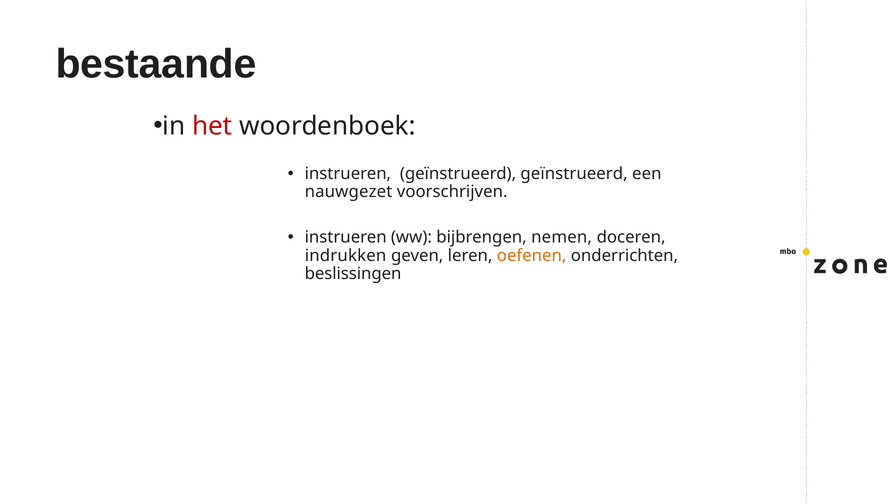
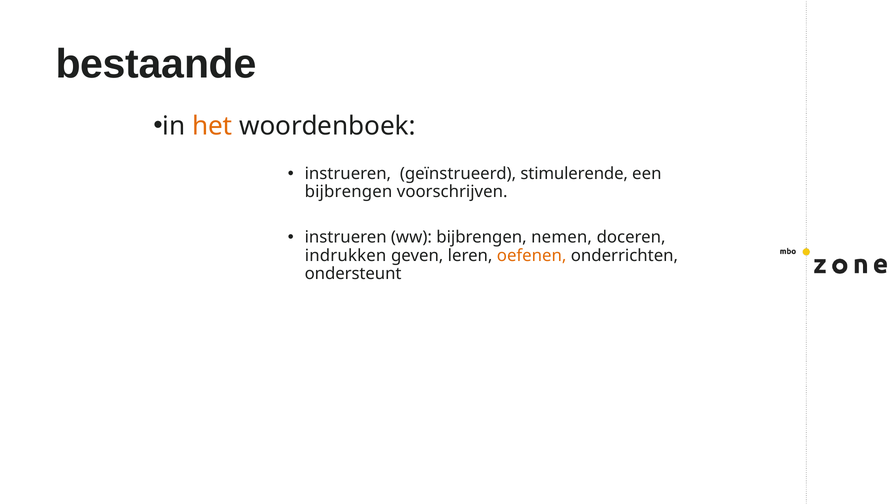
het colour: red -> orange (212, 126)
geïnstrueerd geïnstrueerd: geïnstrueerd -> stimulerende (574, 174)
nauwgezet: nauwgezet -> bijbrengen (348, 192)
beslissingen: beslissingen -> ondersteunt (353, 274)
